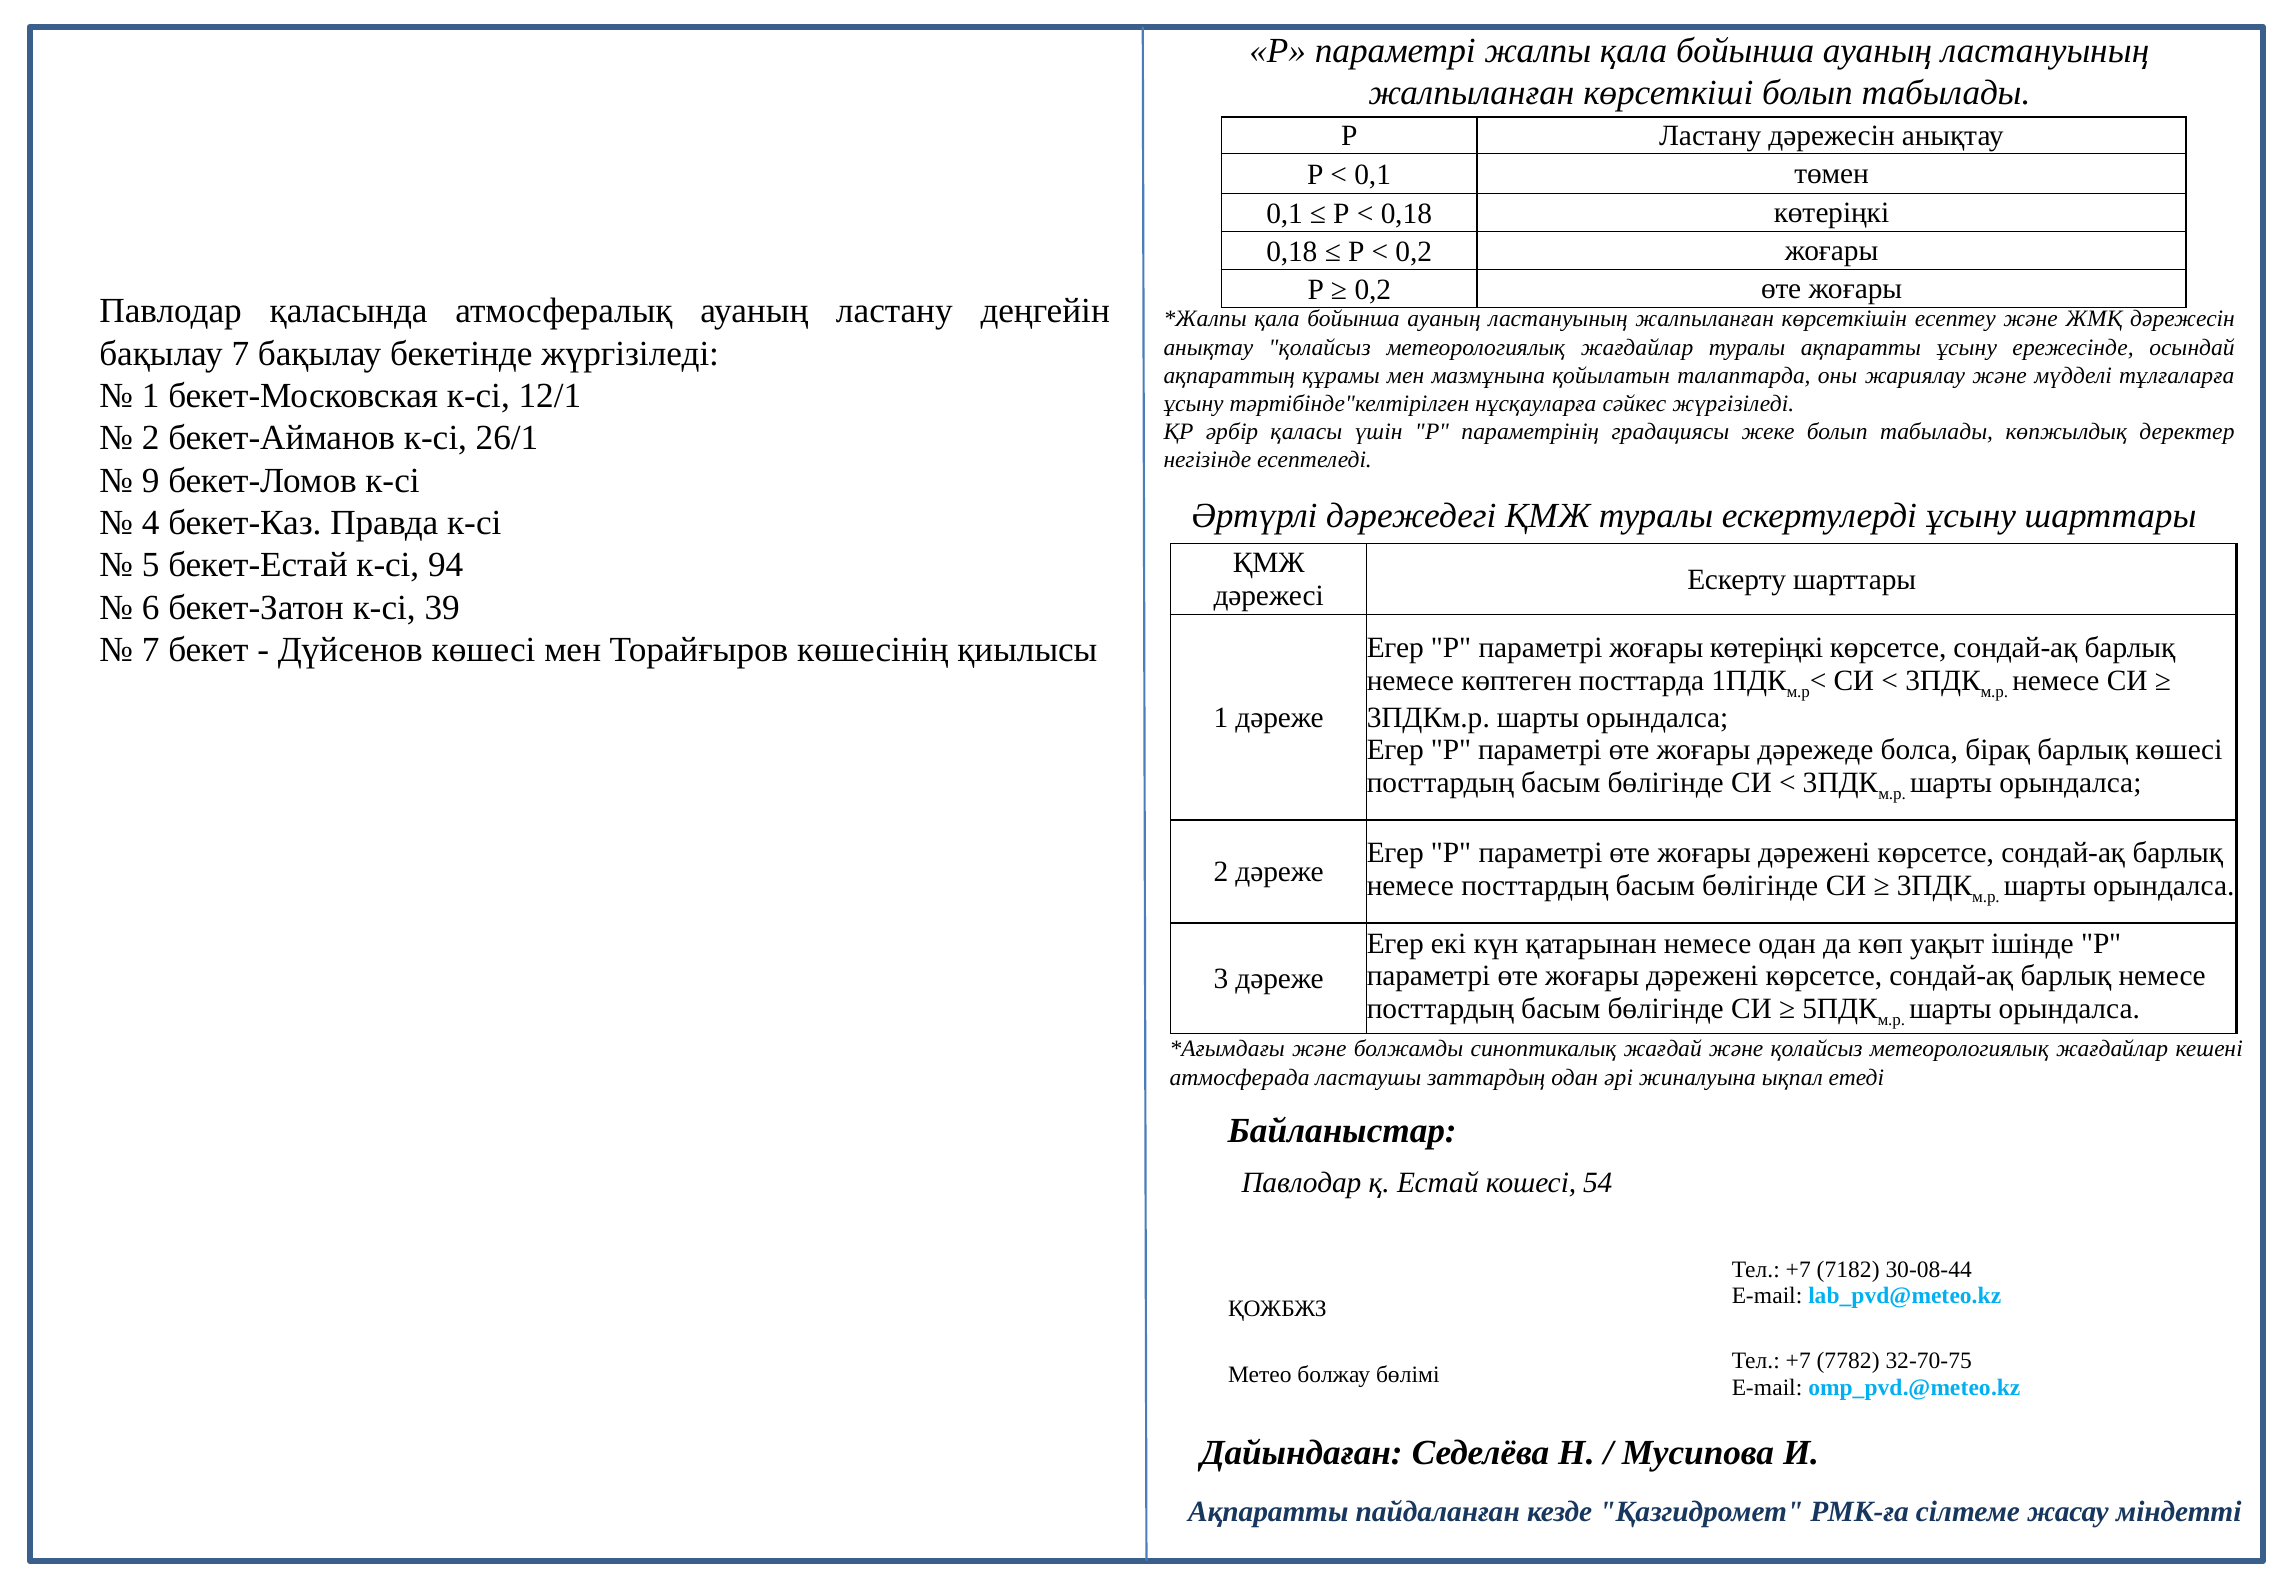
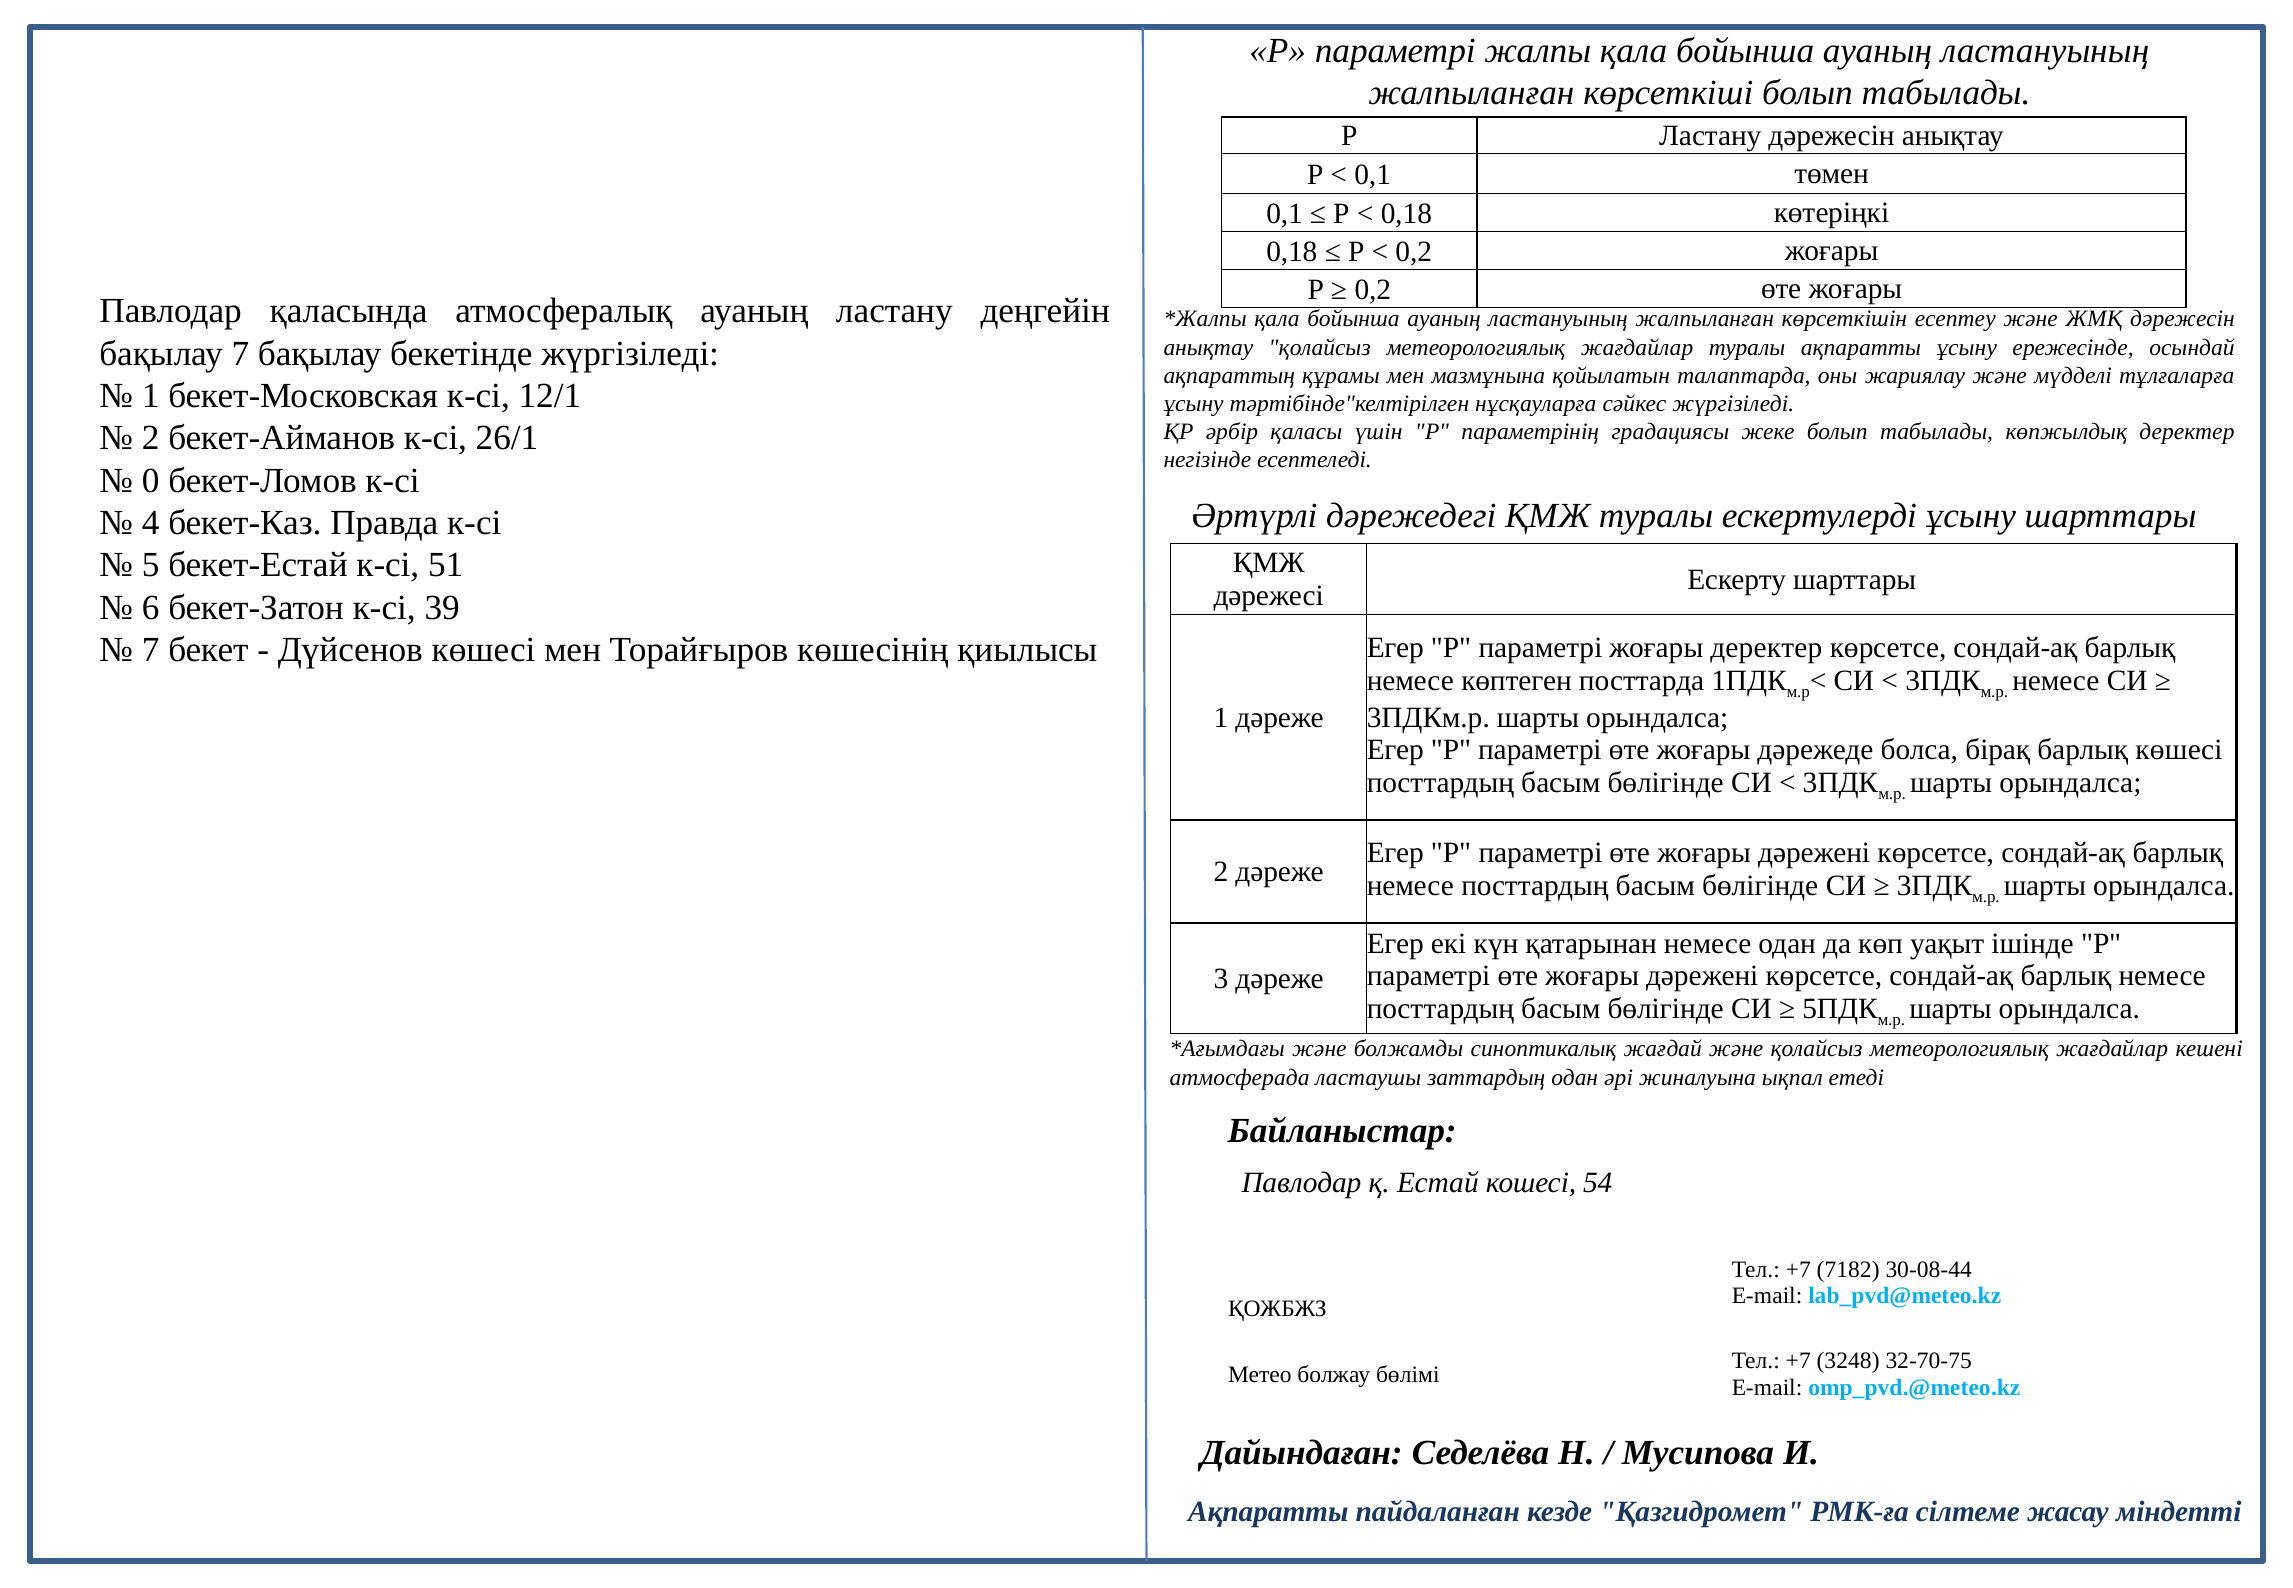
9: 9 -> 0 (151, 480)
94: 94 -> 51 (446, 565)
жоғары көтеріңкі: көтеріңкі -> деректер (1766, 648)
7782: 7782 -> 3248 (1848, 1361)
